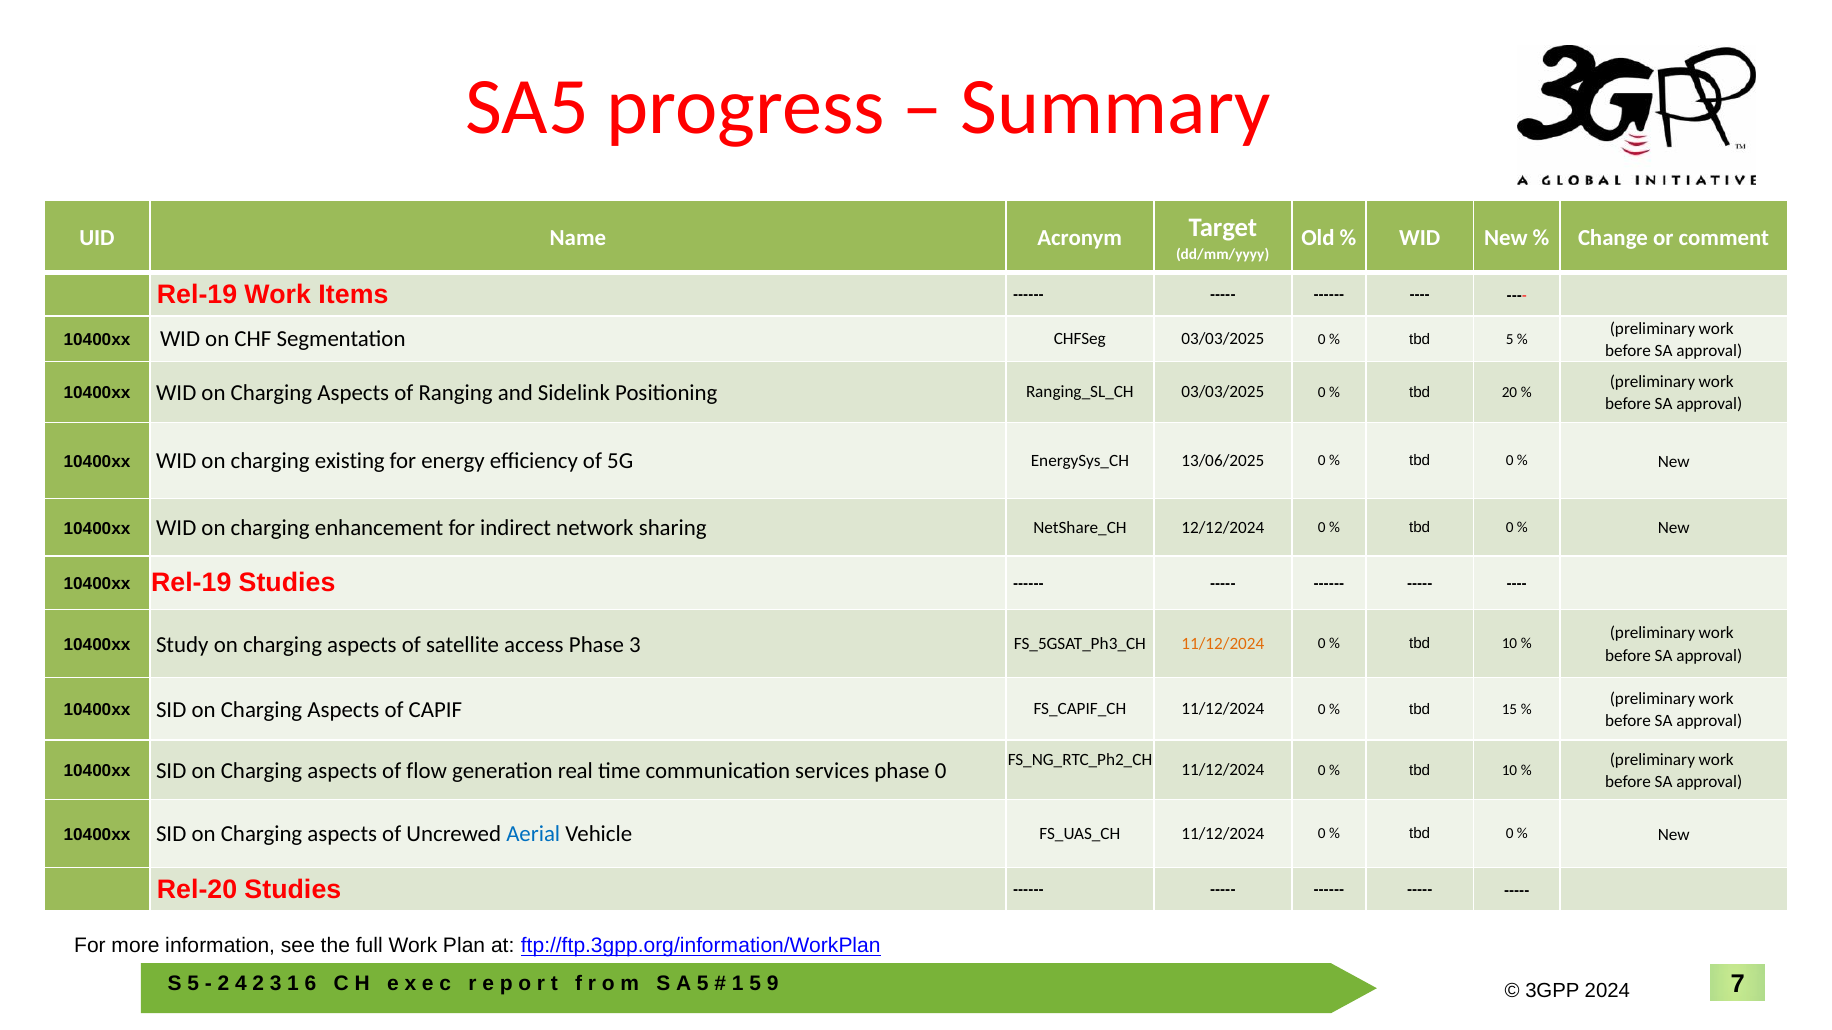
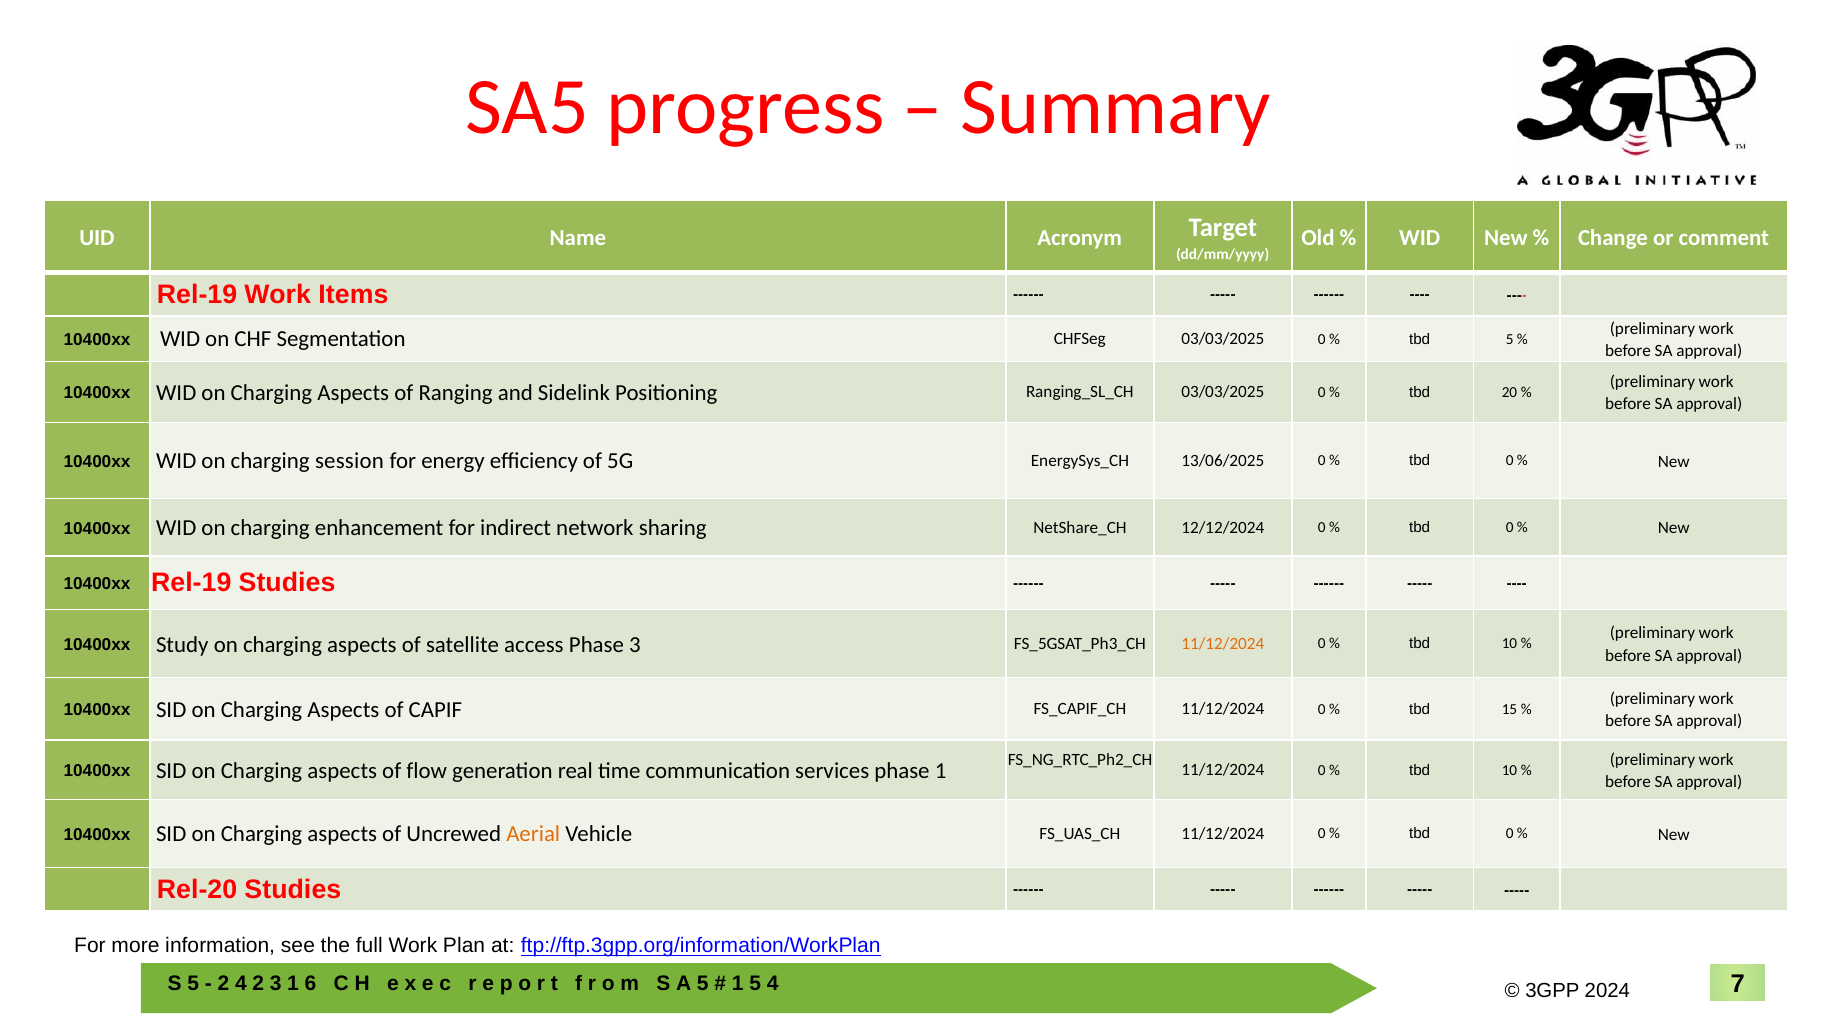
existing: existing -> session (349, 462)
phase 0: 0 -> 1 (941, 771)
Aerial colour: blue -> orange (533, 835)
5 9: 9 -> 4 (773, 984)
